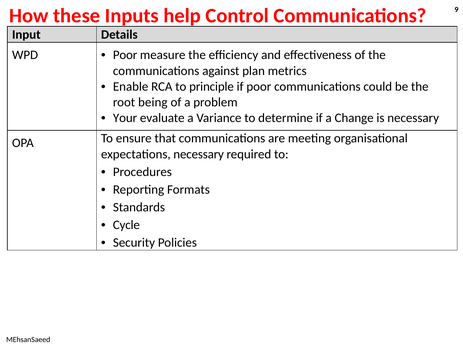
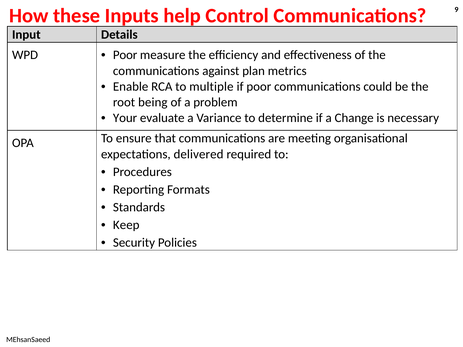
principle: principle -> multiple (211, 87)
expectations necessary: necessary -> delivered (199, 154)
Cycle: Cycle -> Keep (126, 225)
